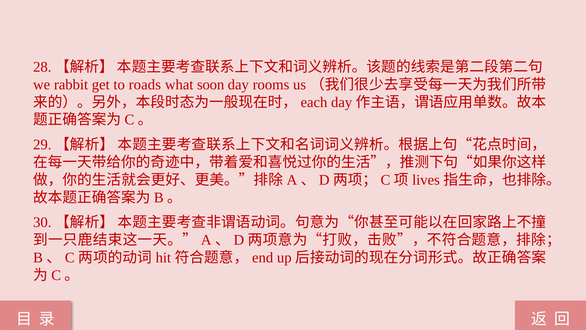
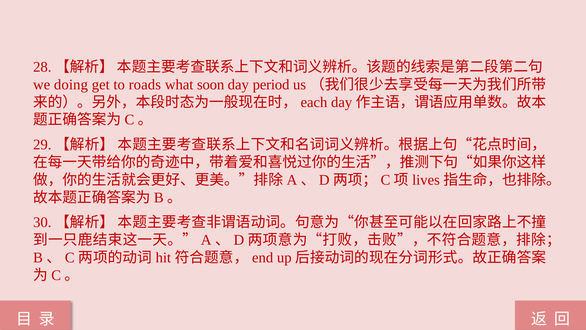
rabbit: rabbit -> doing (71, 84)
rooms: rooms -> period (271, 84)
